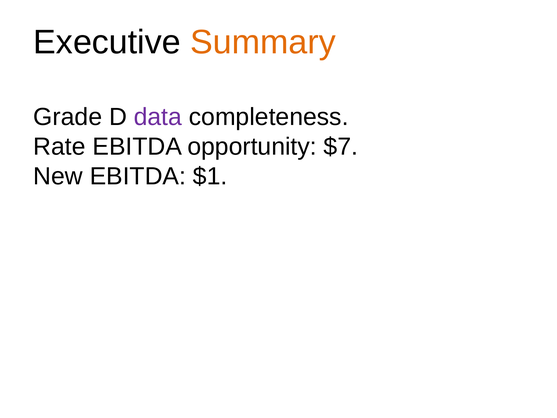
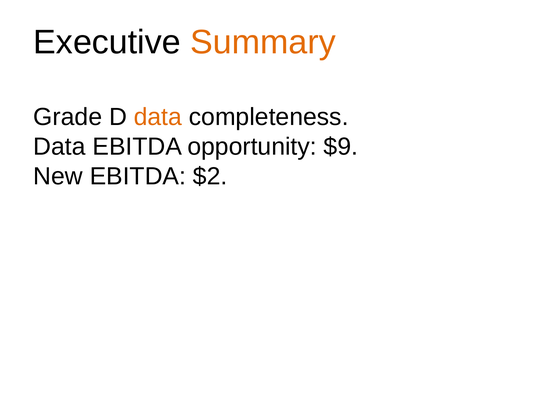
data colour: purple -> orange (158, 117)
Rate: Rate -> Data (59, 147)
$7: $7 -> $9 (341, 147)
$1: $1 -> $2 (210, 176)
